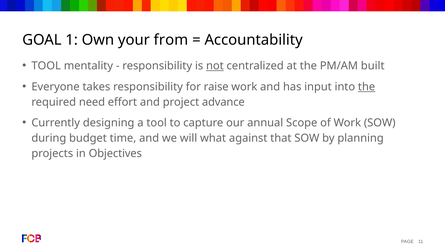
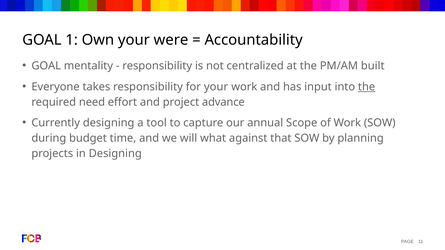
from: from -> were (171, 40)
TOOL: TOOL -> GOAL (46, 66)
not underline: present -> none (215, 66)
for raise: raise -> your (216, 87)
in Objectives: Objectives -> Designing (115, 154)
